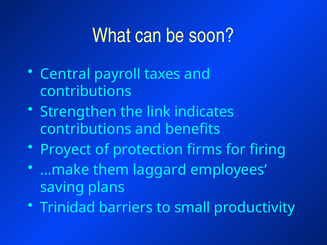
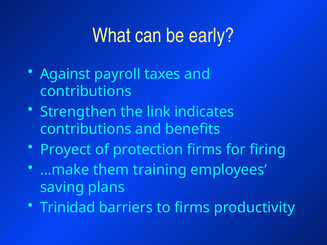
soon: soon -> early (212, 35)
Central: Central -> Against (65, 74)
laggard: laggard -> training (160, 170)
to small: small -> firms (192, 208)
